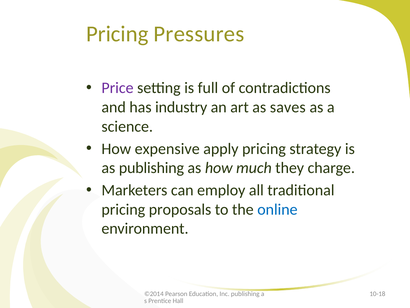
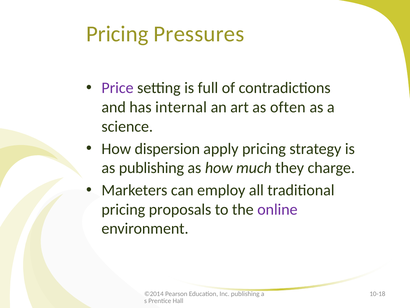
industry: industry -> internal (181, 107)
saves: saves -> often (288, 107)
expensive: expensive -> dispersion (167, 149)
online colour: blue -> purple (277, 209)
